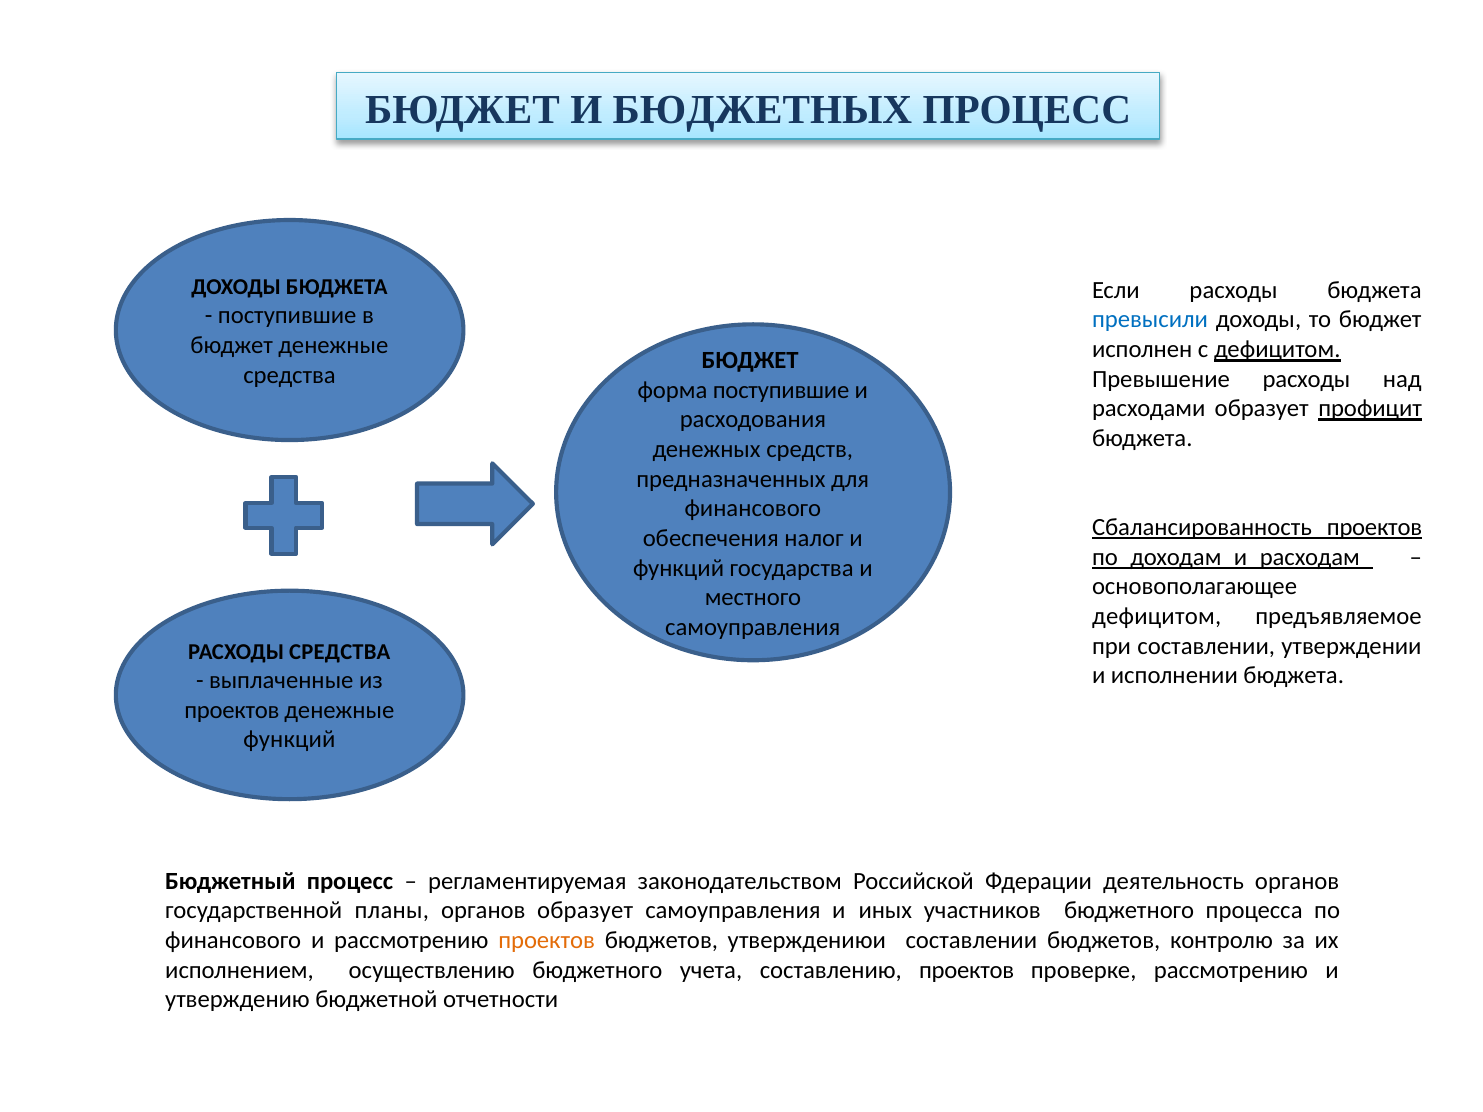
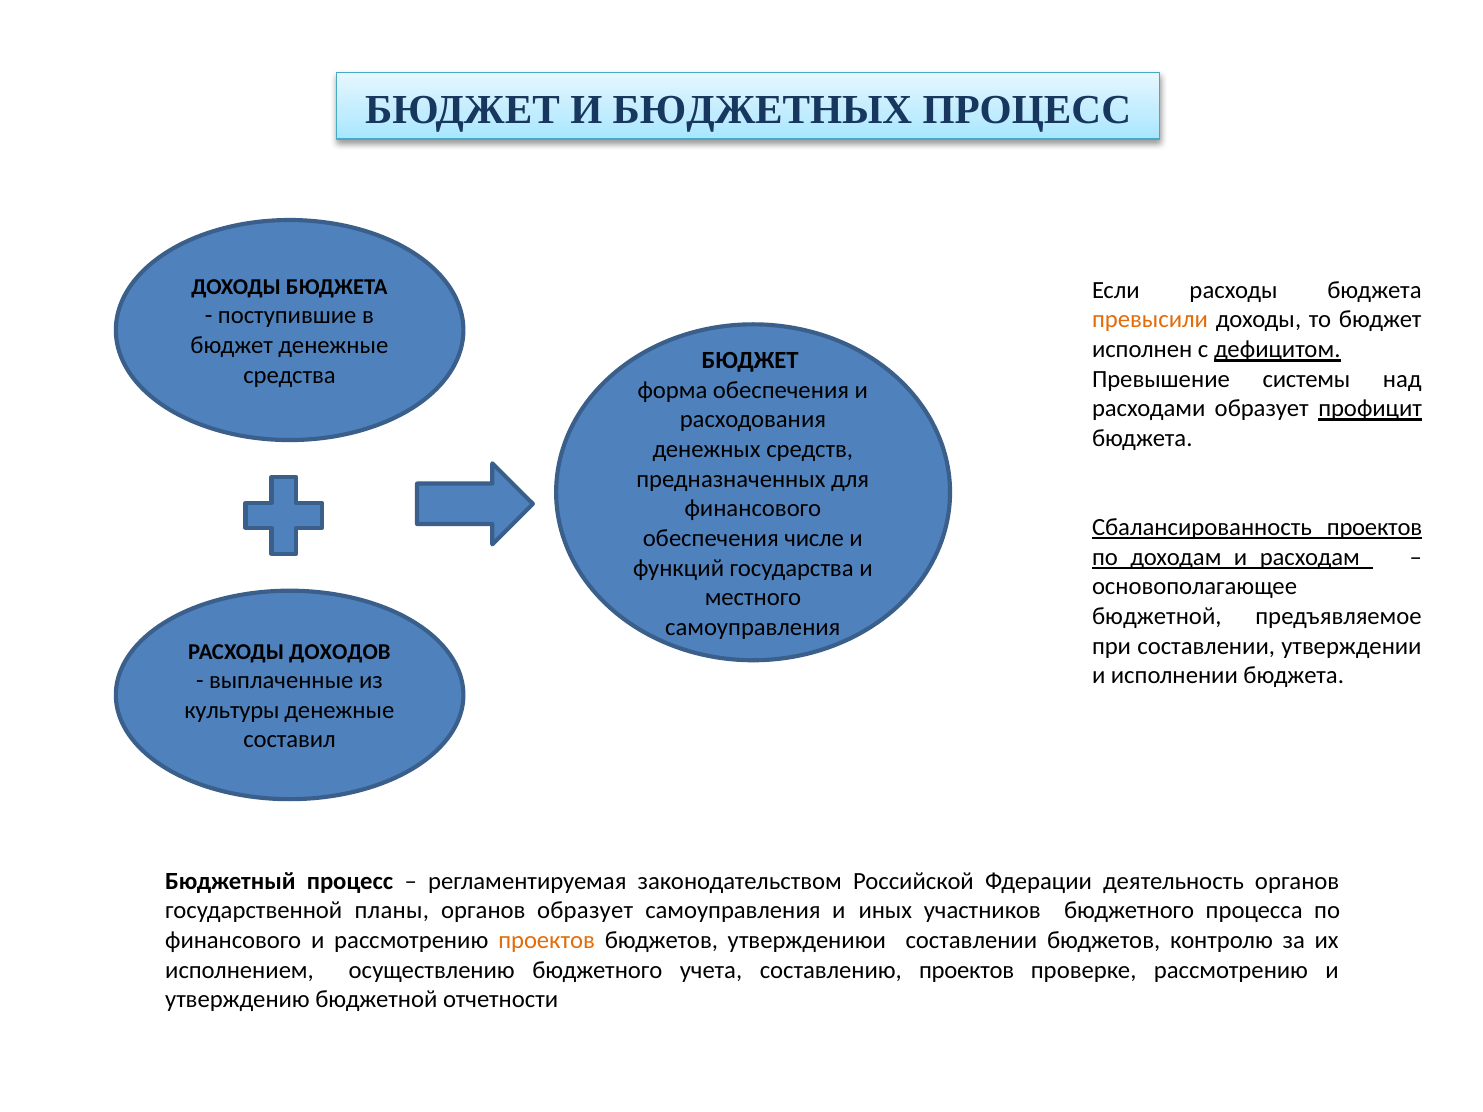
превысили colour: blue -> orange (1150, 320)
Превышение расходы: расходы -> системы (1307, 379)
форма поступившие: поступившие -> обеспечения (781, 390)
налог: налог -> числе (814, 539)
дефицитом: дефицитом -> бюджетной (1157, 617)
РАСХОДЫ СРЕДСТВА: СРЕДСТВА -> ДОХОДОВ (340, 652)
проектов: проектов -> культуры (232, 710)
функций: функций -> составил (290, 740)
